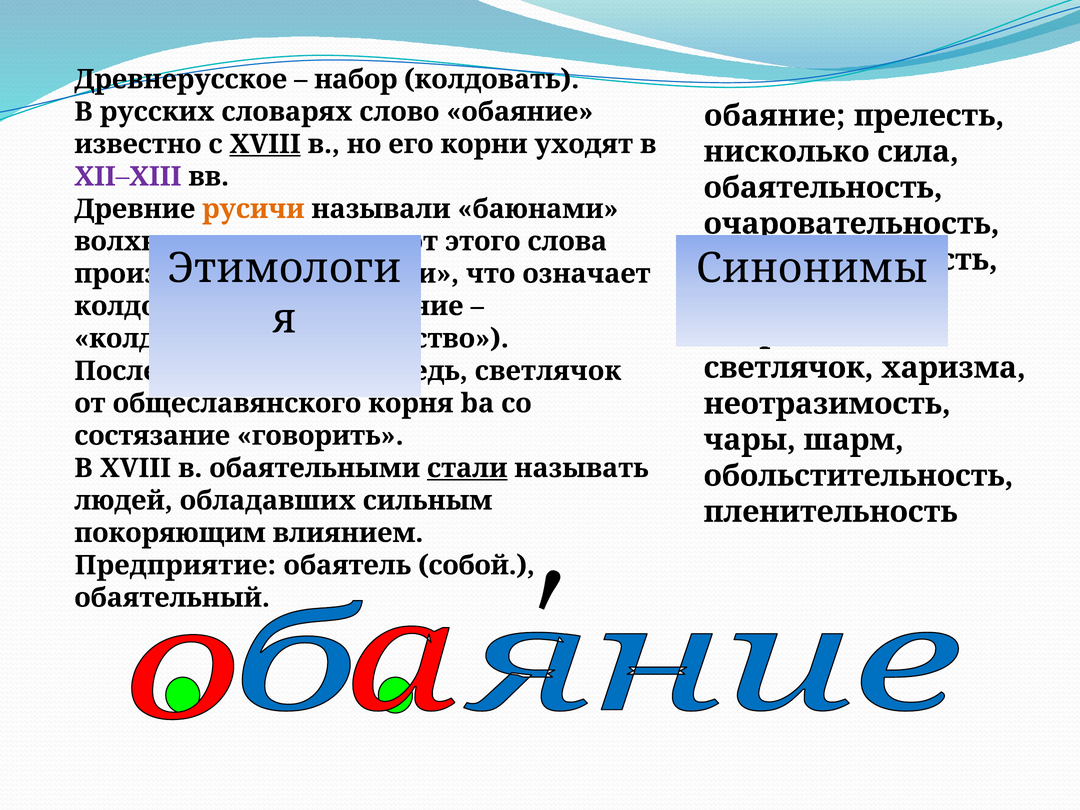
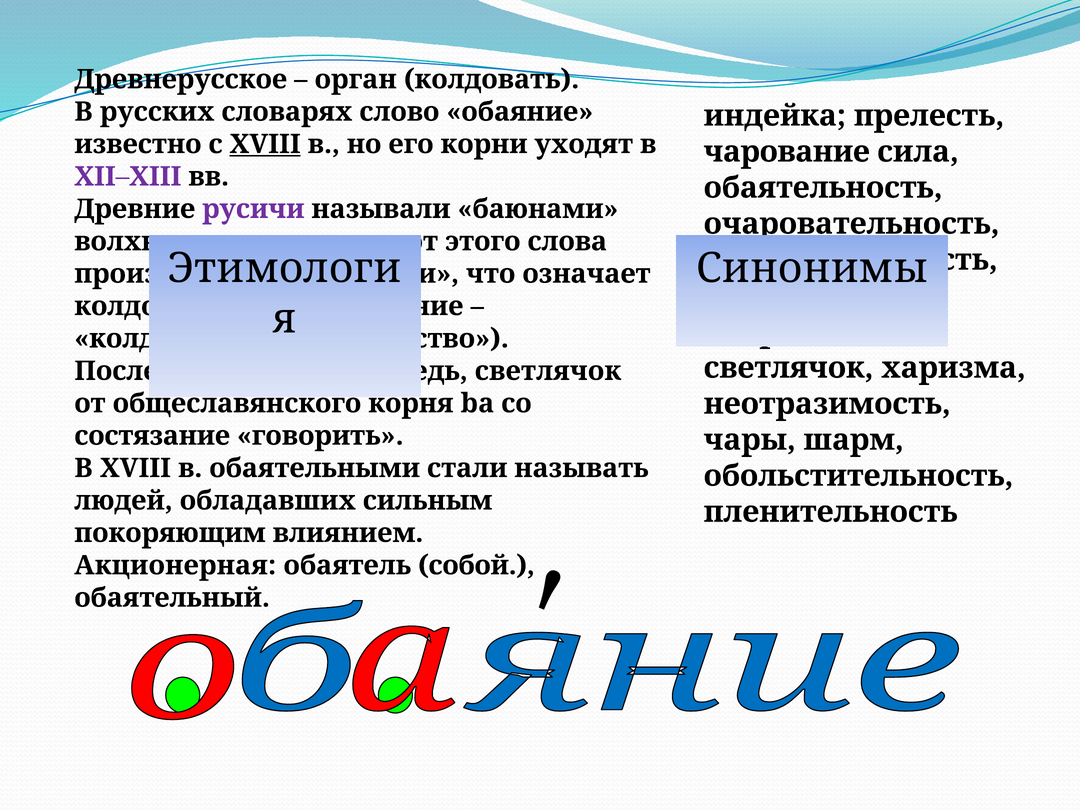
набор: набор -> орган (356, 79)
обаяние: обаяние -> индейка (775, 116)
нисколько: нисколько -> чарование (787, 152)
русичи colour: orange -> purple (253, 209)
стали underline: present -> none (467, 468)
Предприятие: Предприятие -> Акционерная (175, 565)
